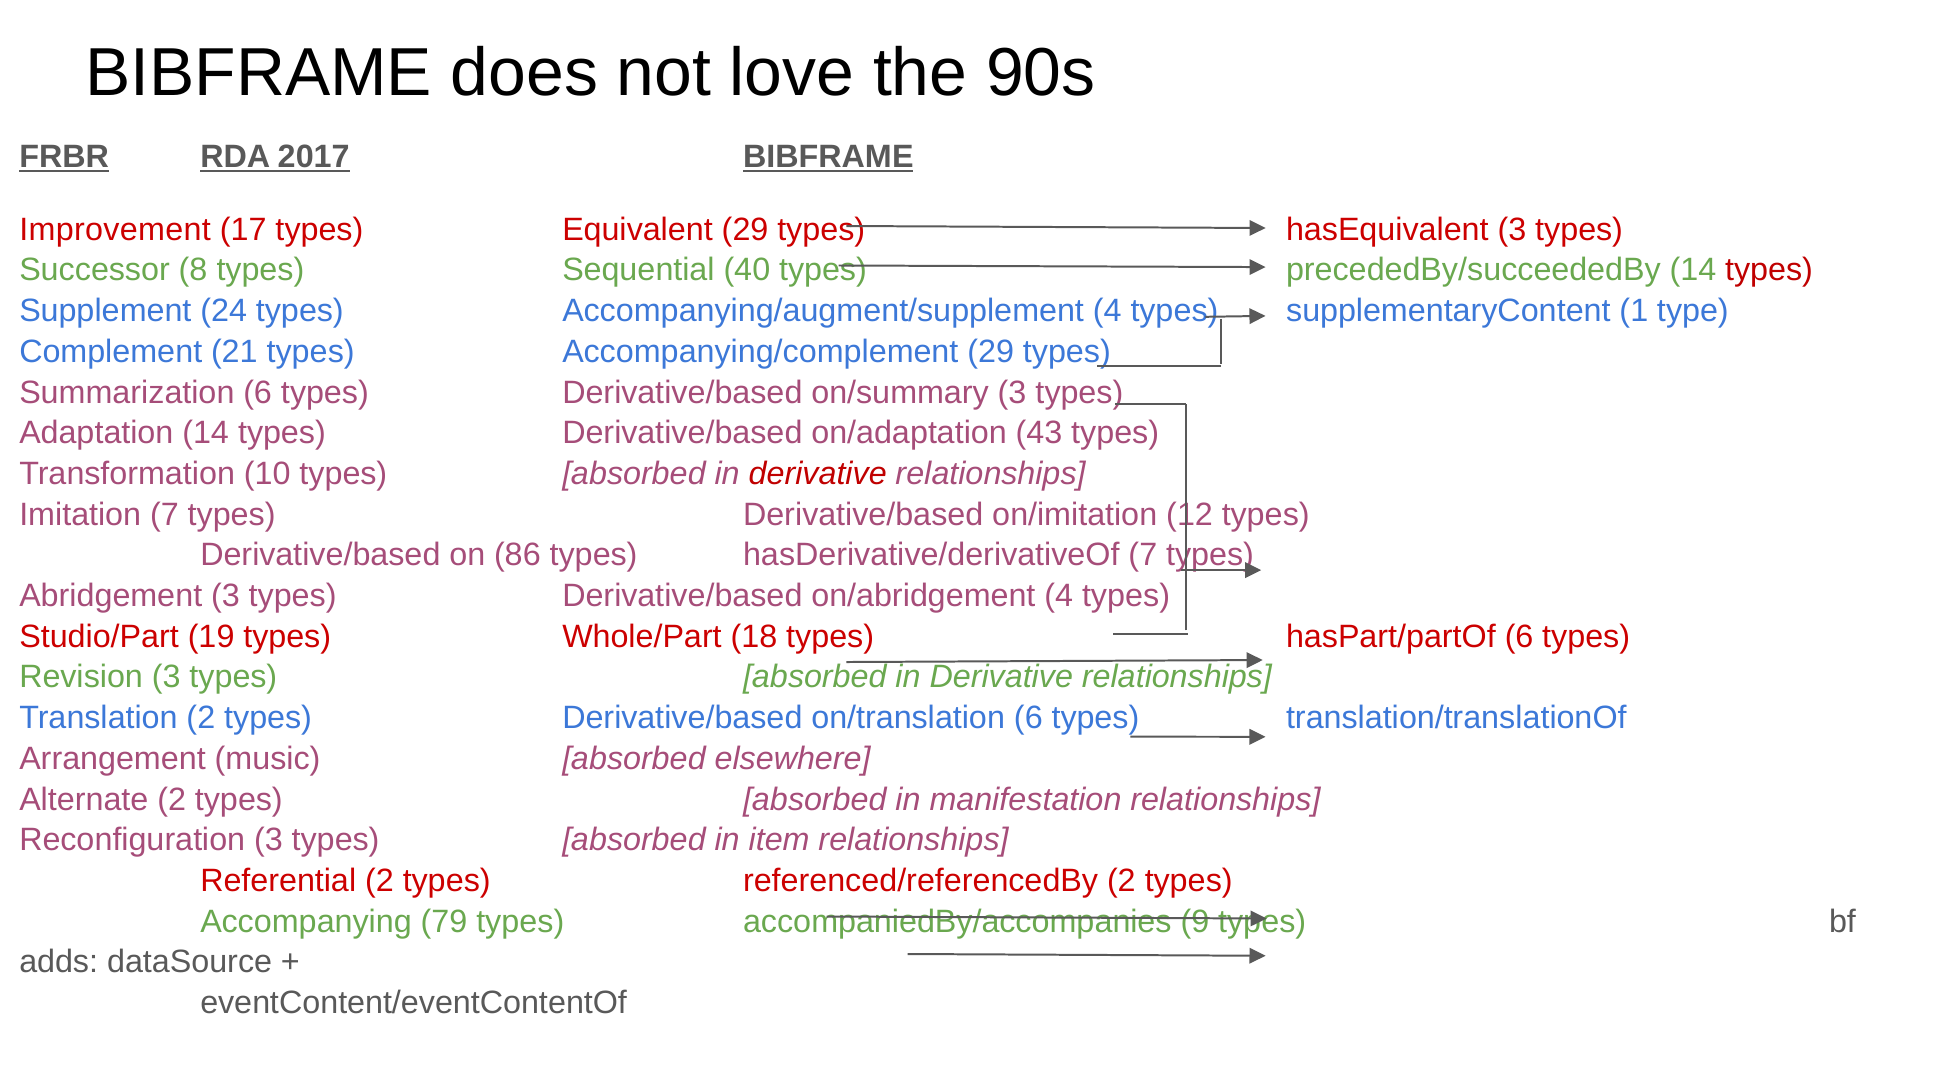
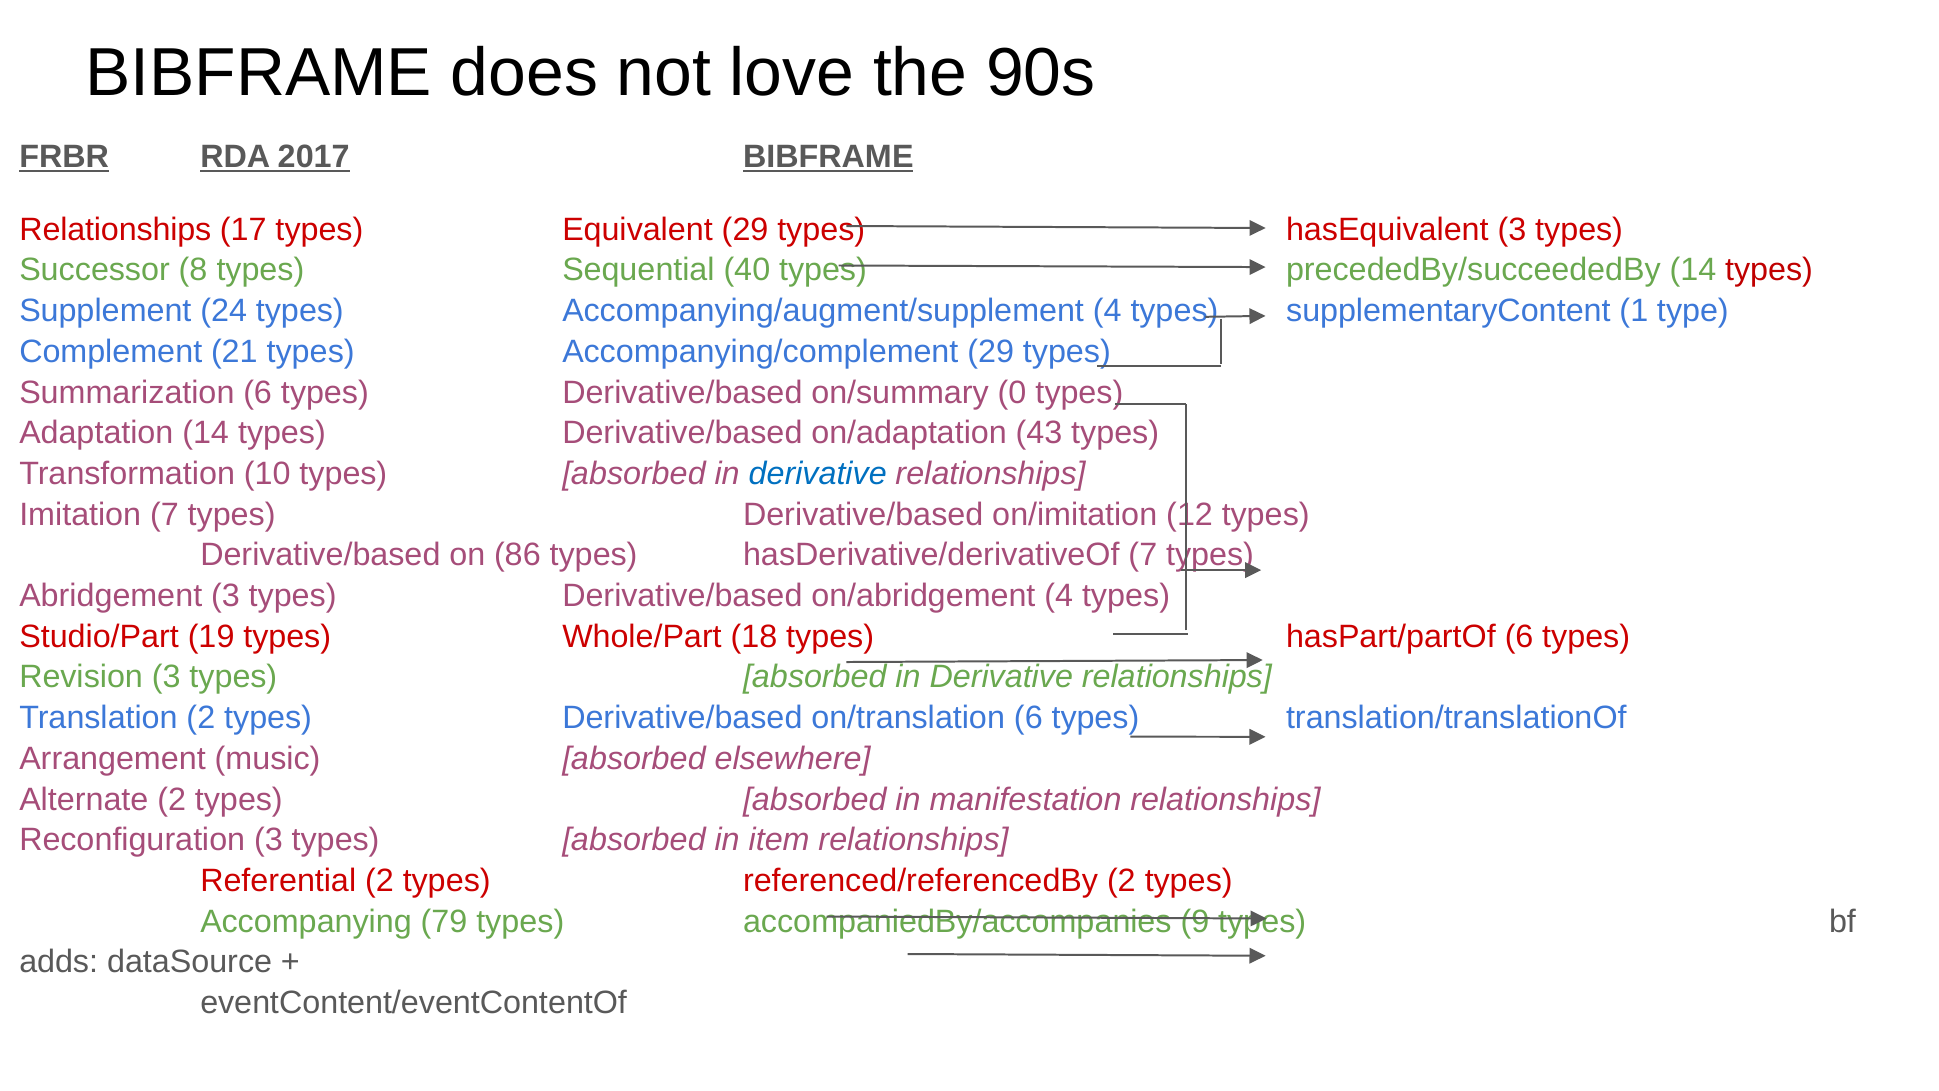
Improvement: Improvement -> Relationships (115, 230)
on/summary 3: 3 -> 0 (1012, 392)
derivative colour: red -> blue (818, 474)
